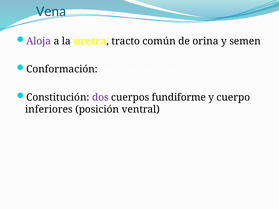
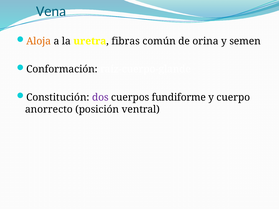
Aloja colour: purple -> orange (39, 41)
tracto: tracto -> fibras (126, 41)
inferiores: inferiores -> anorrecto (49, 110)
